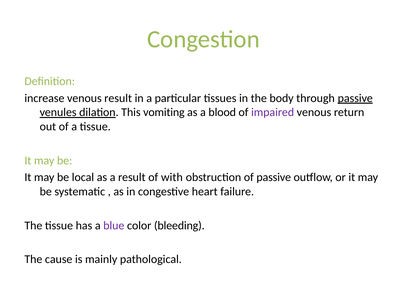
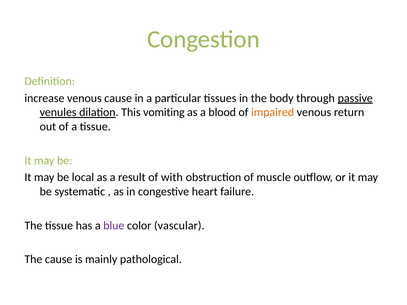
venous result: result -> cause (118, 98)
impaired colour: purple -> orange (273, 112)
of passive: passive -> muscle (274, 178)
bleeding: bleeding -> vascular (179, 226)
